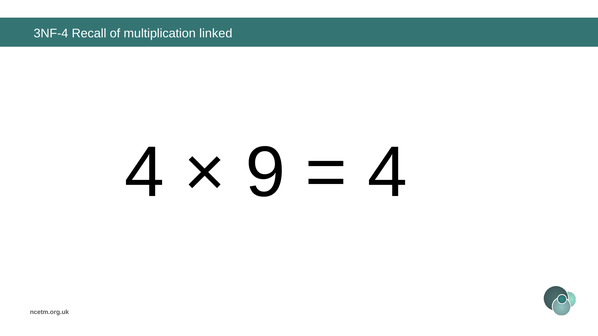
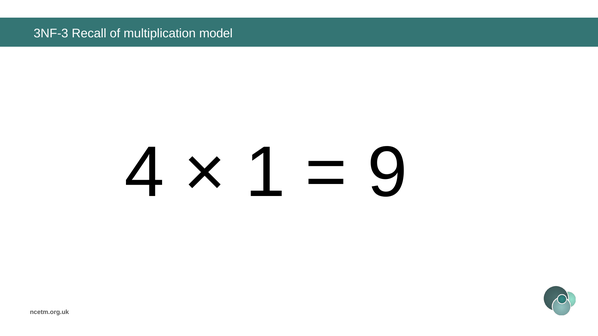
3NF-4: 3NF-4 -> 3NF-3 (51, 33)
linked: linked -> model (216, 33)
9: 9 -> 1 (266, 173)
4: 4 -> 9 (387, 173)
